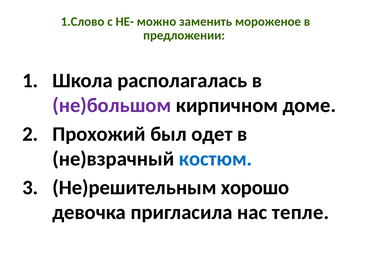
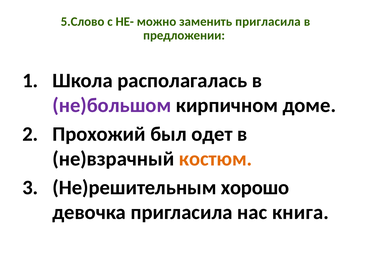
1.Слово: 1.Слово -> 5.Слово (83, 22)
заменить мороженое: мороженое -> пригласила (268, 22)
костюм colour: blue -> orange (216, 159)
тепле: тепле -> книга (301, 212)
